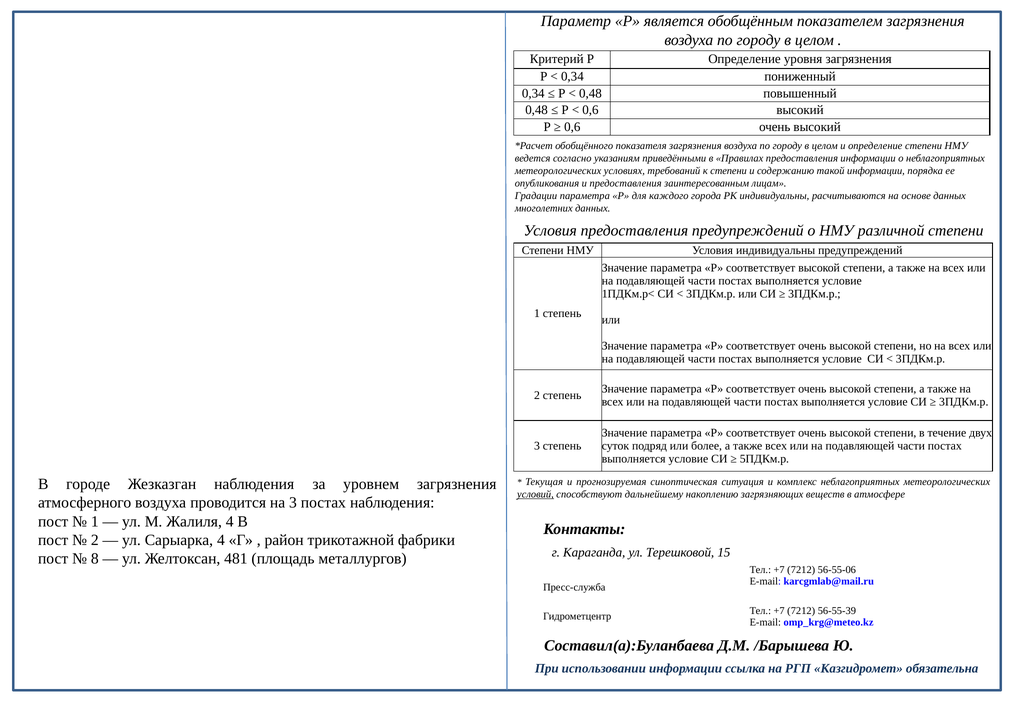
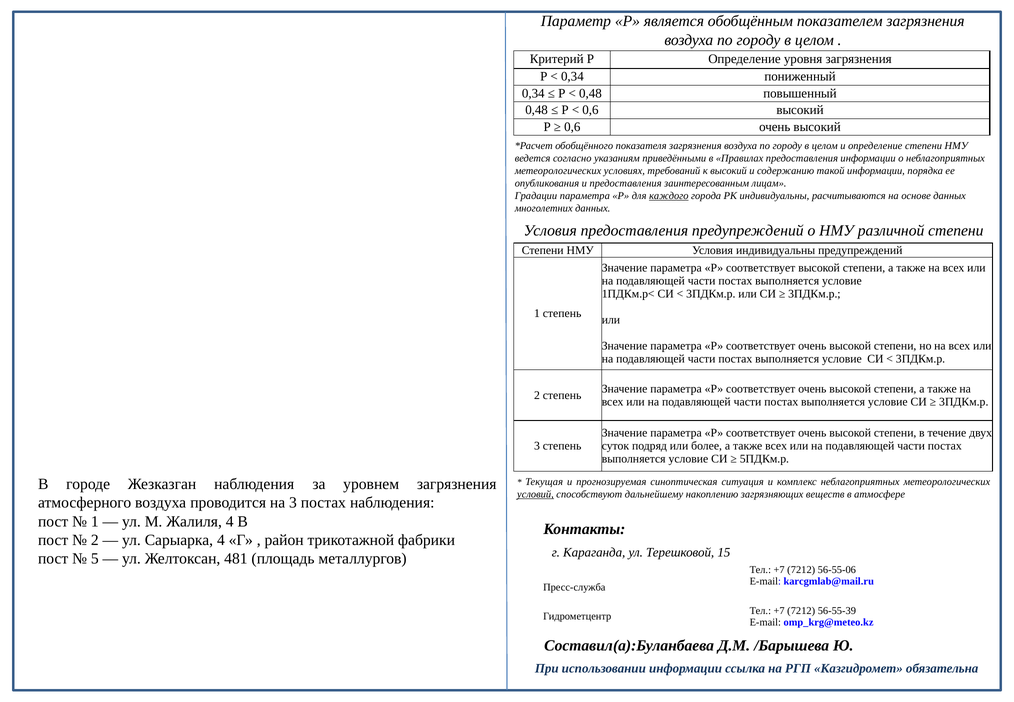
к степени: степени -> высокий (729, 171)
каждого underline: none -> present (669, 196)
8: 8 -> 5 (95, 559)
